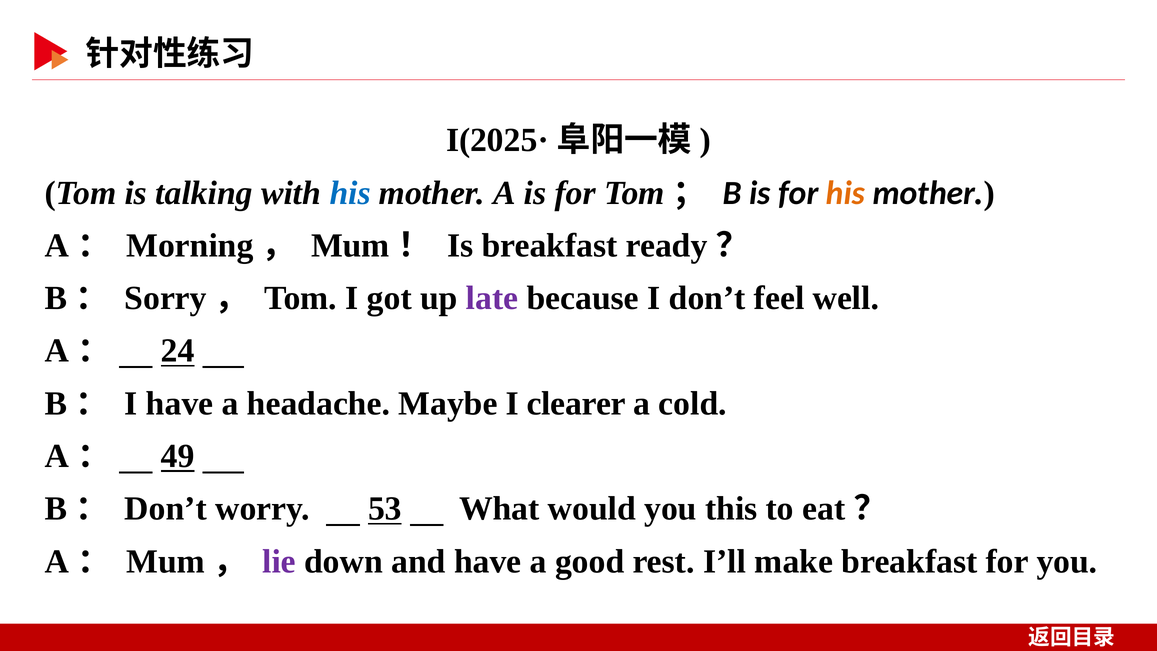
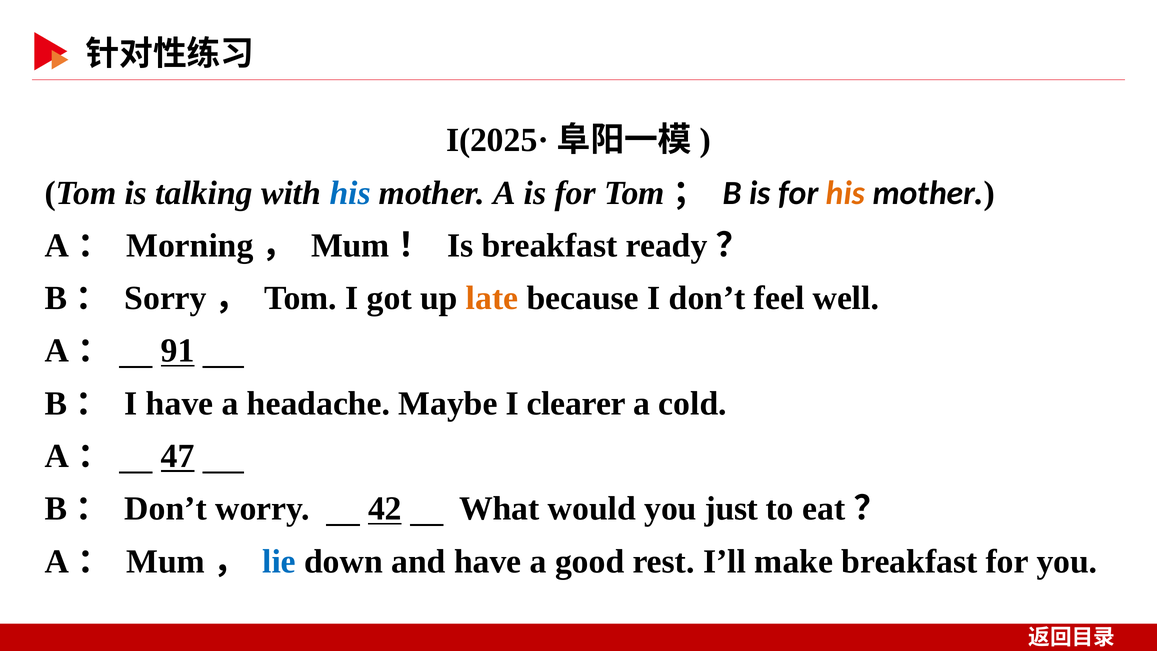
late colour: purple -> orange (492, 298)
24: 24 -> 91 (178, 351)
49: 49 -> 47 (178, 456)
53: 53 -> 42 (385, 509)
this: this -> just (731, 509)
lie colour: purple -> blue (279, 561)
